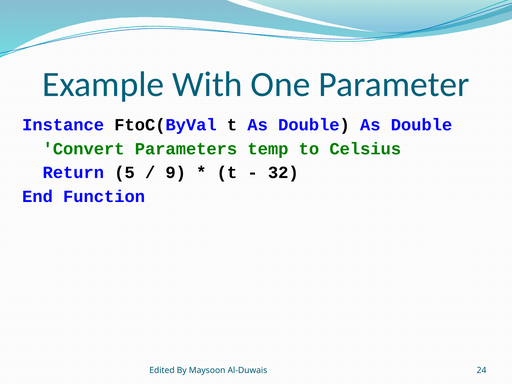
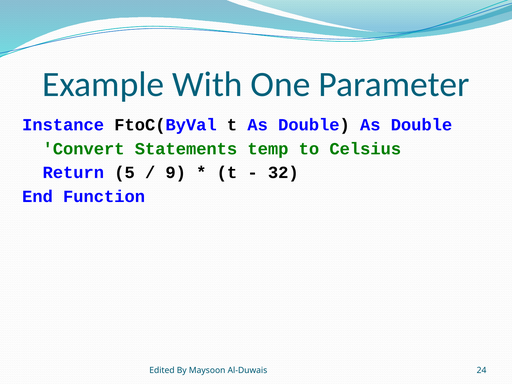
Parameters: Parameters -> Statements (186, 149)
